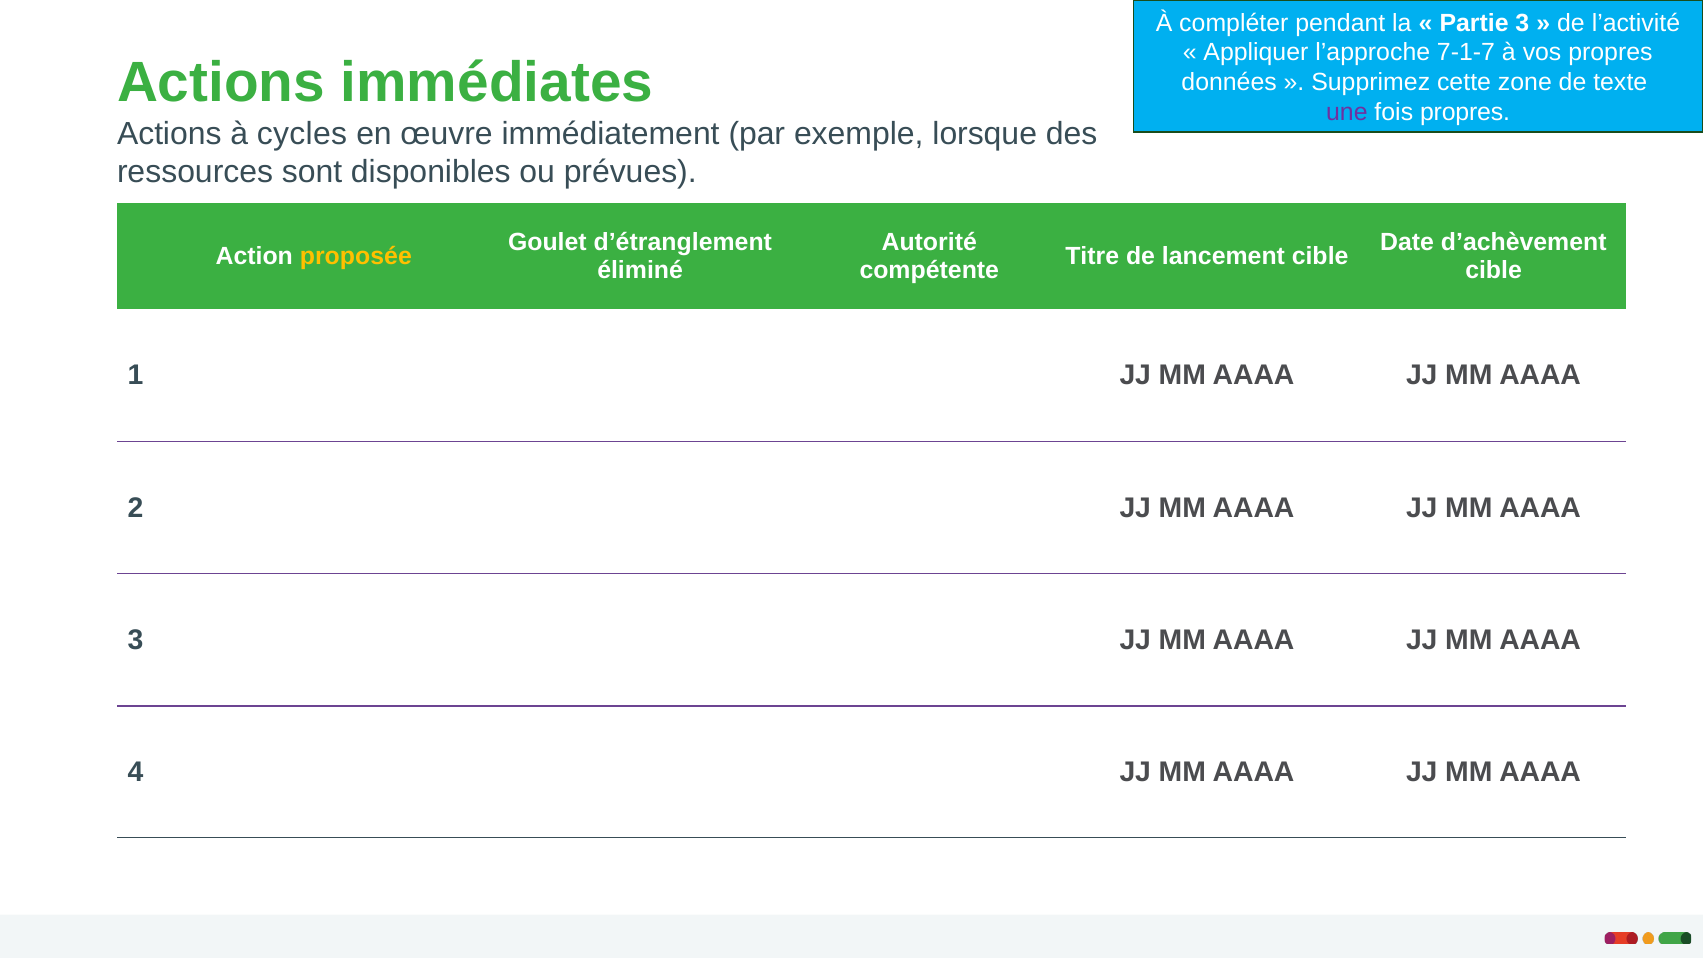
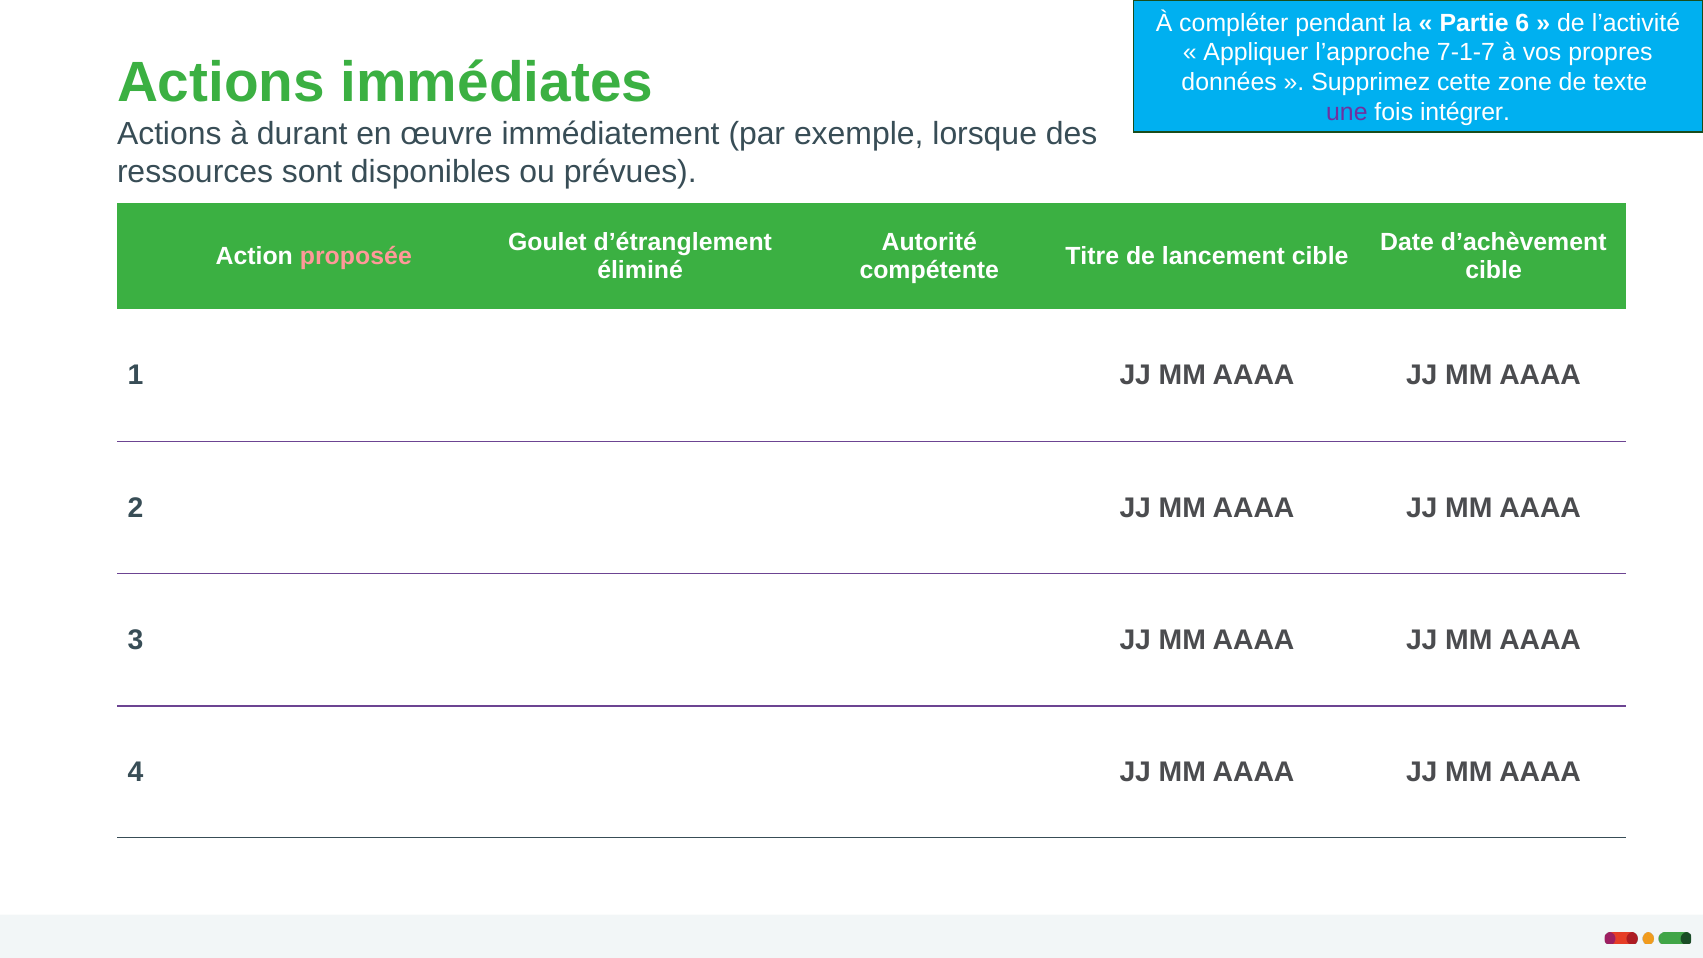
Partie 3: 3 -> 6 (1522, 23)
fois propres: propres -> intégrer (1465, 112)
cycles: cycles -> durant (302, 134)
proposée colour: yellow -> pink (356, 256)
